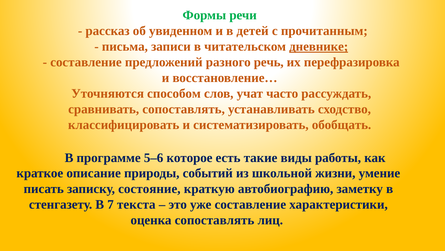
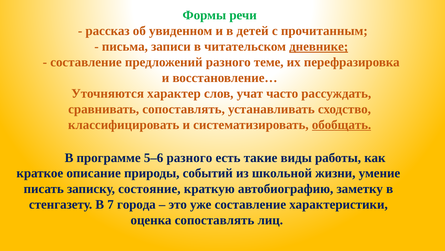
речь: речь -> теме (269, 62)
способом: способом -> характер (174, 93)
обобщать underline: none -> present (342, 124)
5–6 которое: которое -> разного (189, 157)
текста: текста -> города (136, 204)
